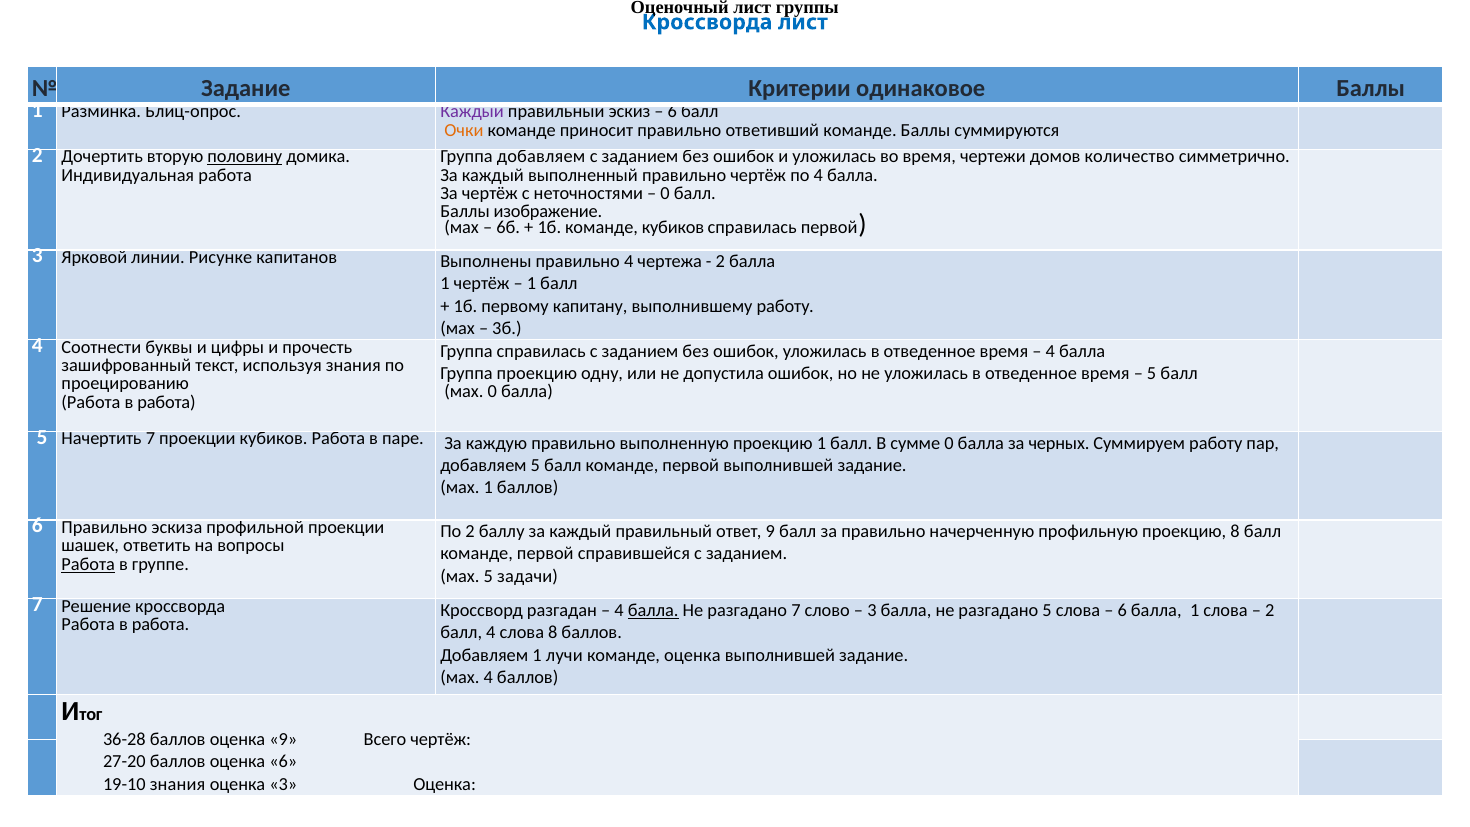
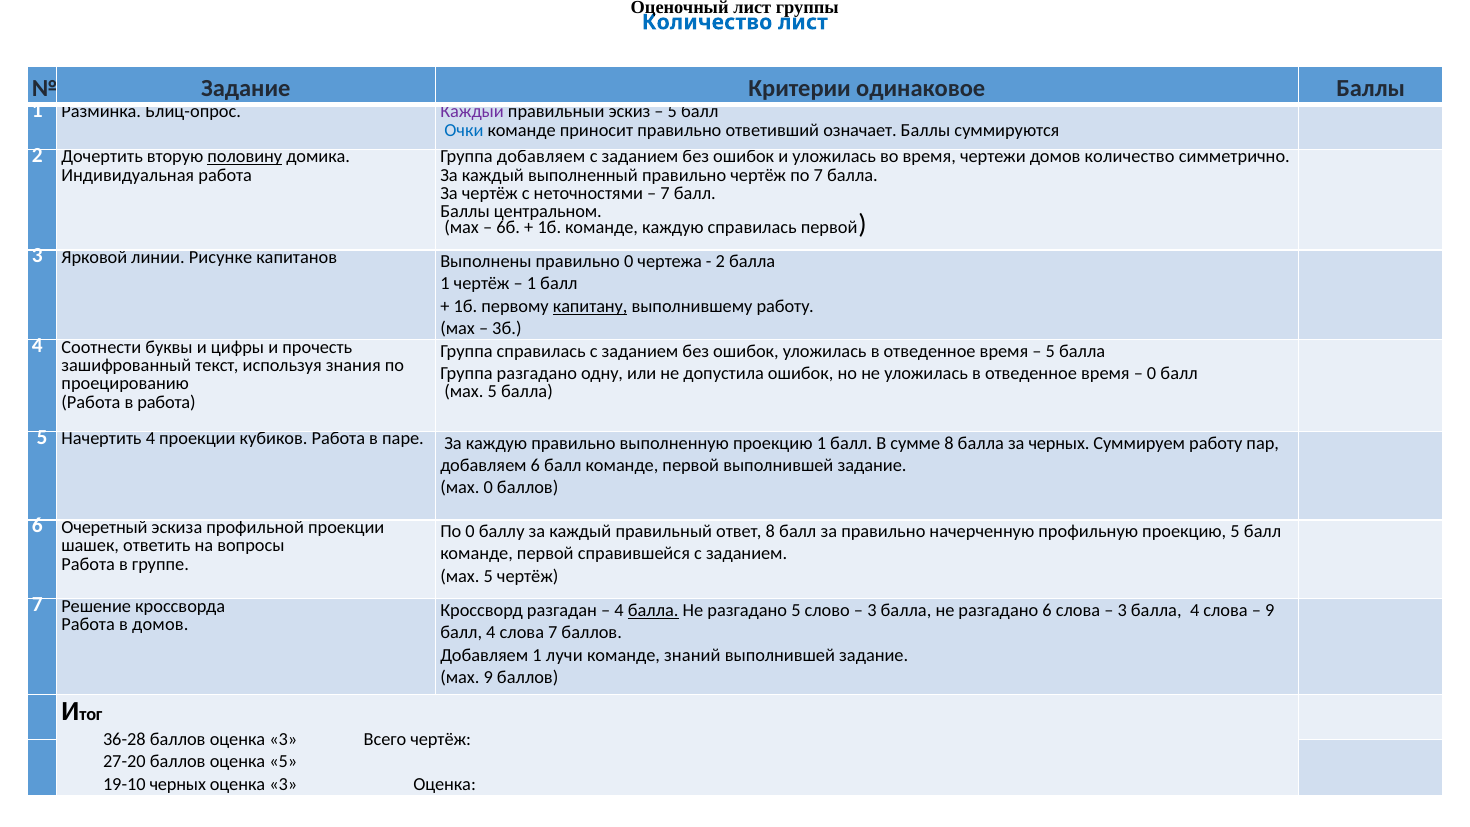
Кроссворда: Кроссворда -> Количество (707, 22)
6: 6 -> 5 (672, 112)
Очки colour: orange -> blue (464, 130)
ответивший команде: команде -> означает (860, 130)
по 4: 4 -> 7 (818, 175)
0: 0 -> 7 (665, 193)
изображение: изображение -> центральном (548, 212)
команде кубиков: кубиков -> каждую (673, 228)
правильно 4: 4 -> 0 (629, 261)
капитану underline: none -> present (590, 306)
4: 4 -> 5 (1050, 351)
Группа проекцию: проекцию -> разгадано (537, 373)
5: 5 -> 0 (1152, 373)
0: 0 -> 5 (492, 392)
Начертить 7: 7 -> 4 (150, 439)
сумме 0: 0 -> 8 (949, 443)
добавляем 5: 5 -> 6 (535, 465)
мах 1: 1 -> 0 (488, 488)
6 Правильно: Правильно -> Очеретный (104, 527)
По 2: 2 -> 0 (470, 531)
ответ 9: 9 -> 8 (770, 531)
проекцию 8: 8 -> 5 (1235, 531)
Работа underline: present -> none (88, 564)
5 задачи: задачи -> чертёж (528, 576)
разгадано 7: 7 -> 5 (796, 610)
разгадано 5: 5 -> 6 (1047, 610)
6: 6 -> 3 (1122, 610)
1: 1 -> 4 (1195, 610)
2: 2 -> 9 (1270, 610)
работа: работа -> домов (160, 624)
слова 8: 8 -> 7 (553, 633)
команде оценка: оценка -> знаний (692, 655)
мах 4: 4 -> 9 (488, 677)
баллов оценка 9: 9 -> 3 (283, 739)
оценка 6: 6 -> 5 (283, 762)
19-10 знания: знания -> черных (178, 784)
